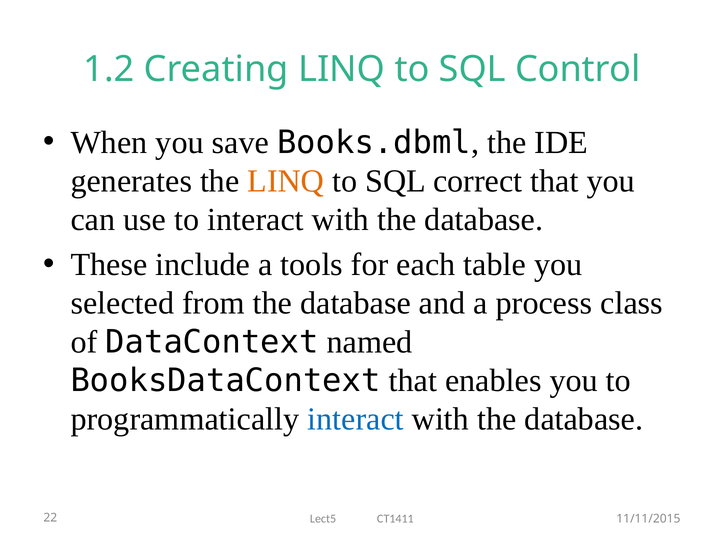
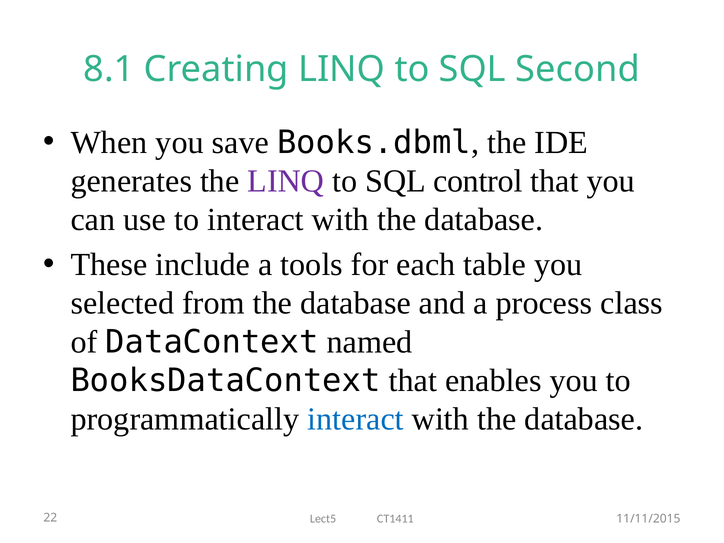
1.2: 1.2 -> 8.1 (109, 70)
Control: Control -> Second (578, 70)
LINQ colour: orange -> purple (286, 181)
correct: correct -> control (478, 181)
